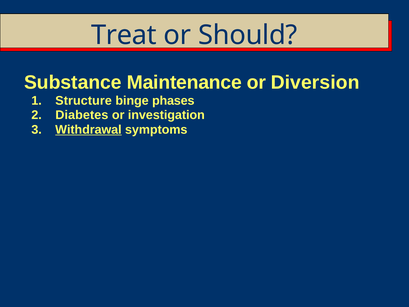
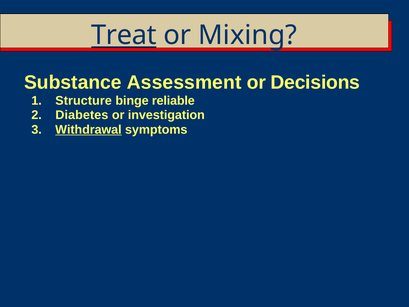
Treat underline: none -> present (124, 35)
Should: Should -> Mixing (248, 35)
Maintenance: Maintenance -> Assessment (184, 82)
Diversion: Diversion -> Decisions (315, 82)
phases: phases -> reliable (173, 101)
